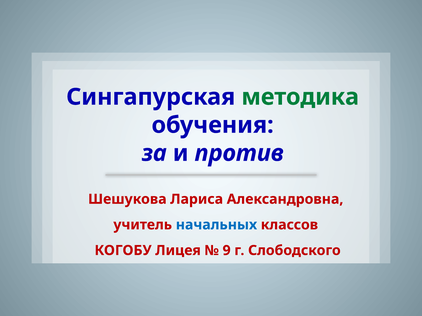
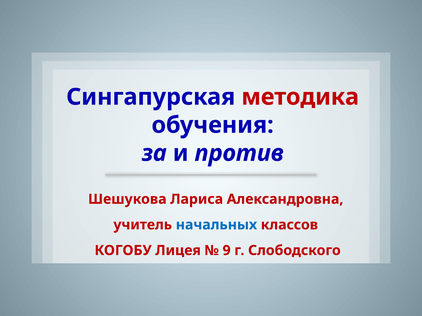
методика colour: green -> red (300, 97)
